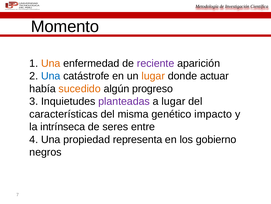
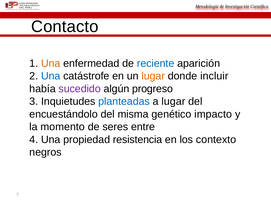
Momento: Momento -> Contacto (65, 27)
reciente colour: purple -> blue (156, 63)
actuar: actuar -> incluir (214, 76)
sucedido colour: orange -> purple (80, 88)
planteadas colour: purple -> blue (124, 101)
características: características -> encuestándolo (64, 114)
intrínseca: intrínseca -> momento (63, 126)
representa: representa -> resistencia (138, 139)
gobierno: gobierno -> contexto (216, 139)
